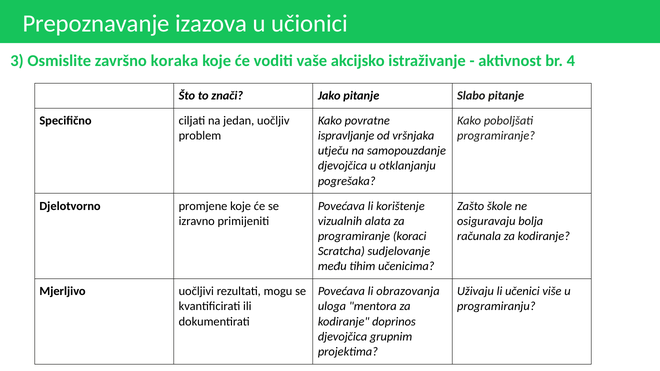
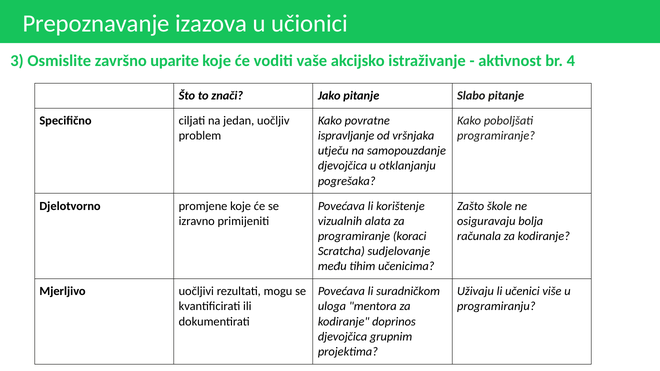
koraka: koraka -> uparite (175, 61)
obrazovanja: obrazovanja -> suradničkom (408, 291)
